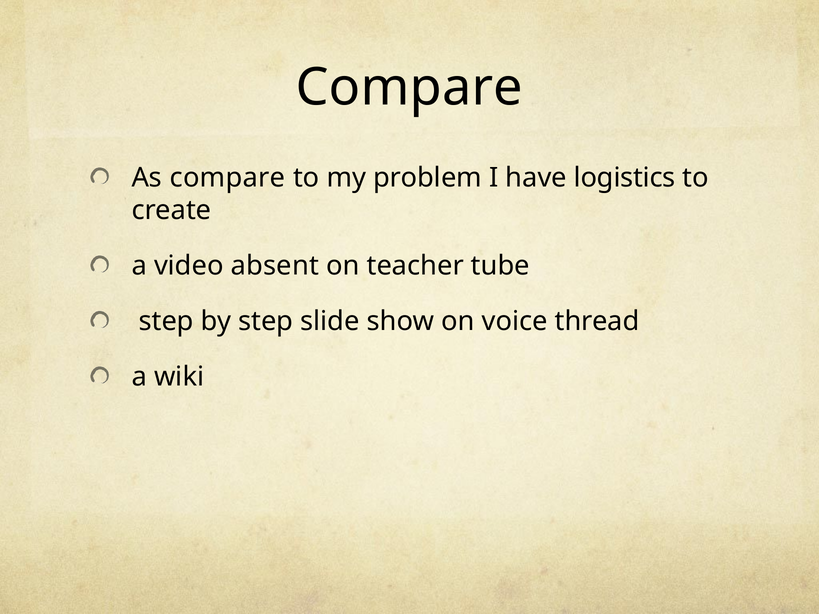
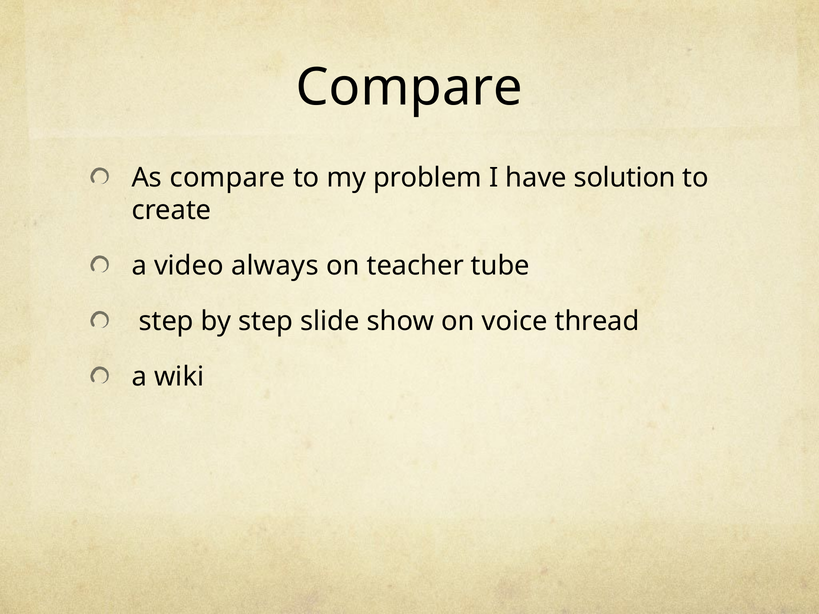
logistics: logistics -> solution (625, 178)
absent: absent -> always (275, 266)
